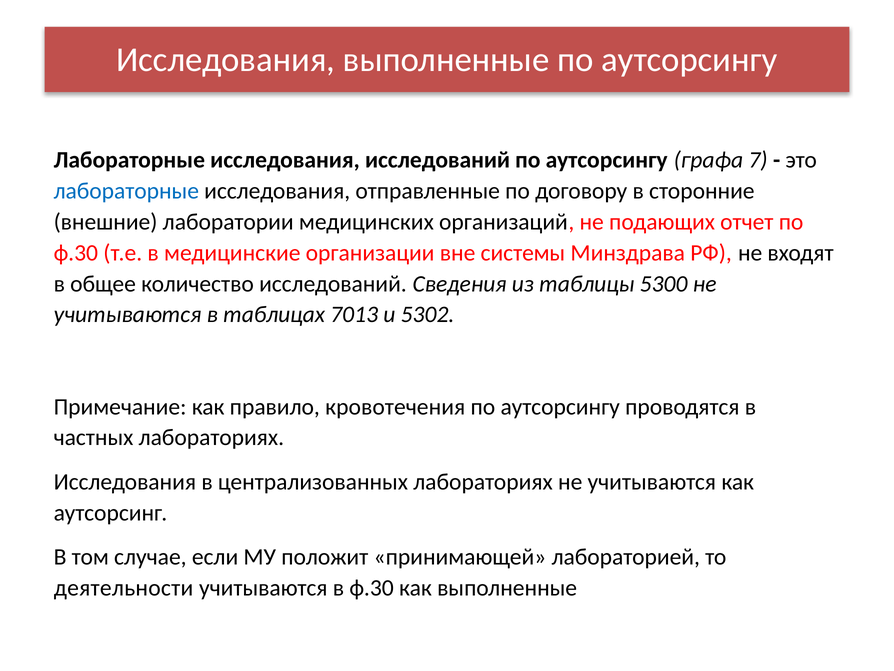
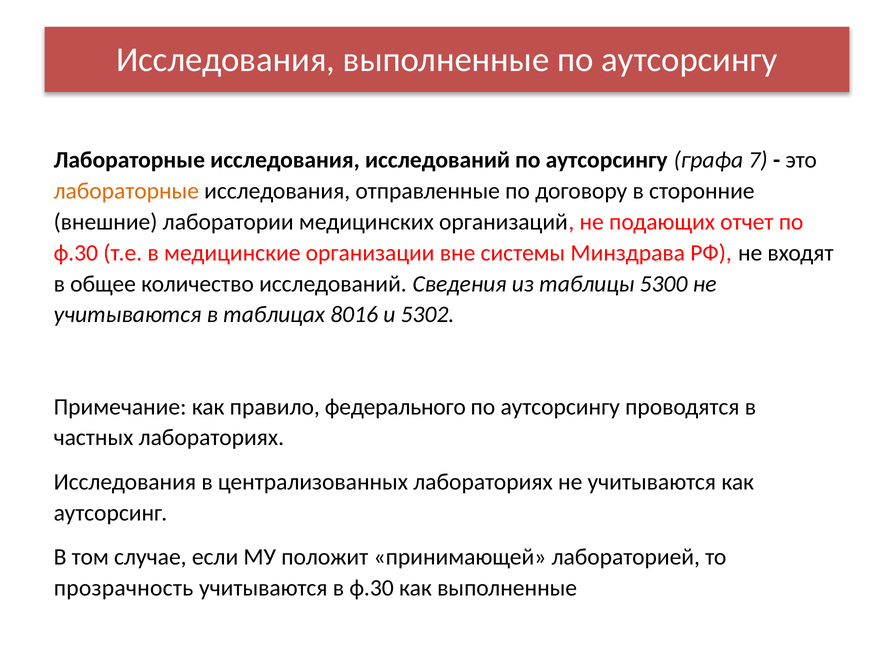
лабораторные colour: blue -> orange (126, 191)
7013: 7013 -> 8016 (354, 314)
кровотечения: кровотечения -> федерального (395, 406)
деятельности: деятельности -> прозрачность (124, 588)
